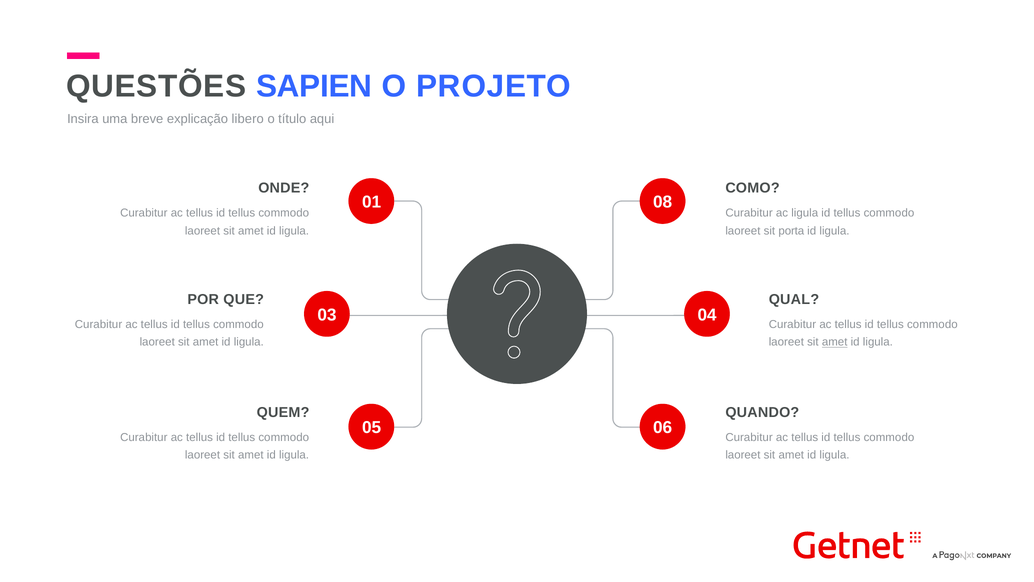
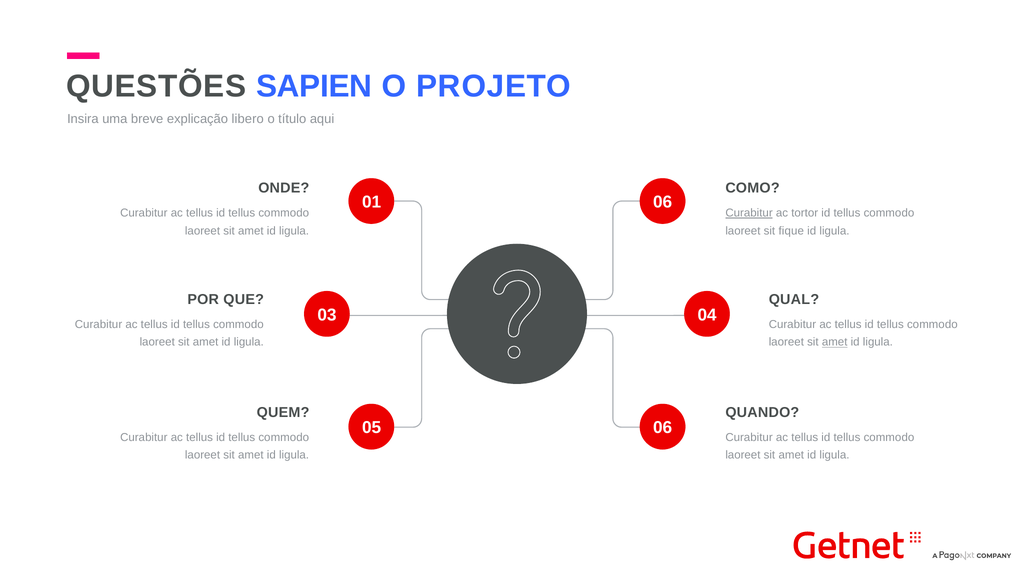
01 08: 08 -> 06 (663, 202)
Curabitur underline: none -> present (749, 213)
ac ligula: ligula -> tortor (805, 213)
porta: porta -> fique (791, 231)
